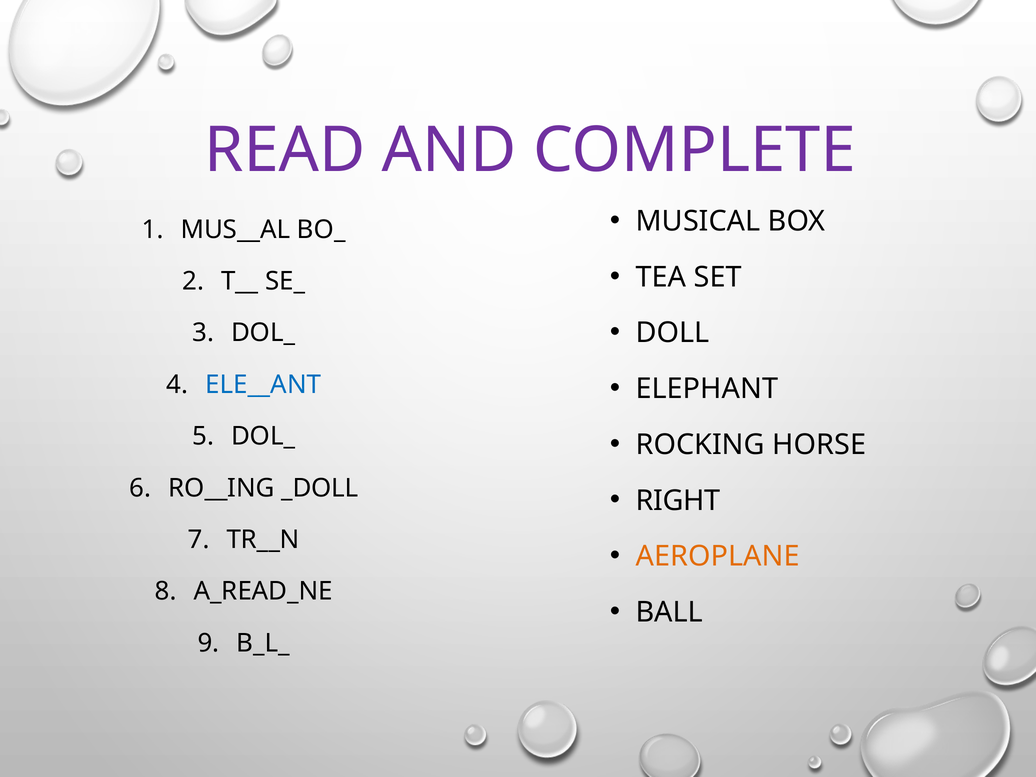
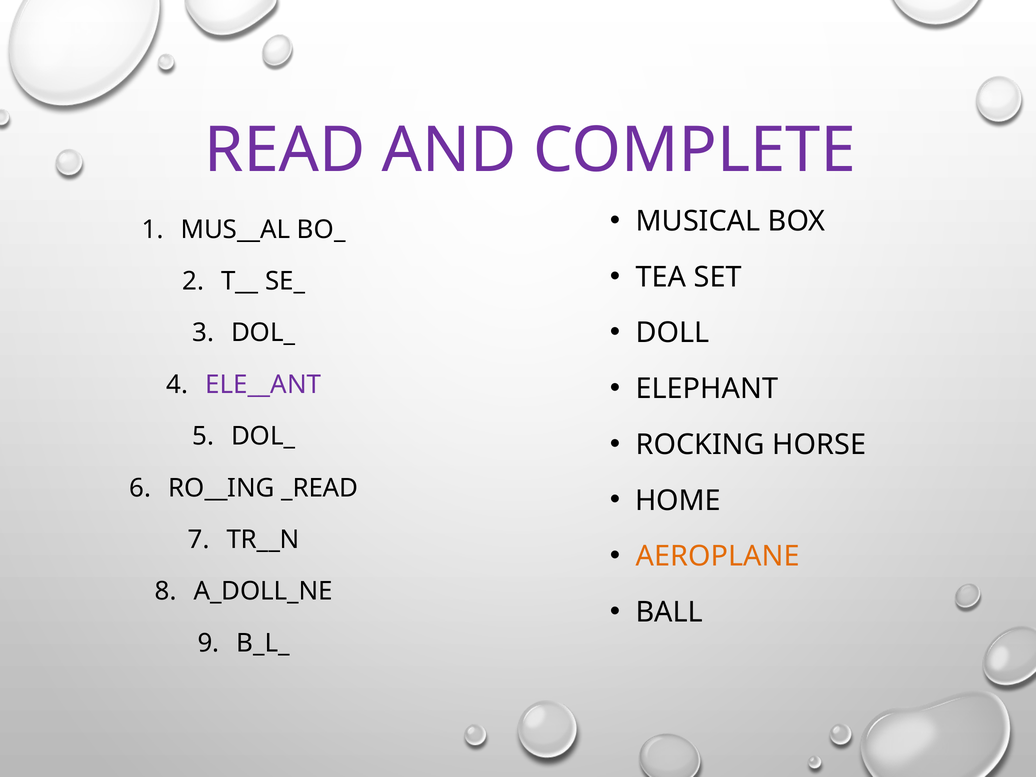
ELE__ANT colour: blue -> purple (263, 385)
_DOLL: _DOLL -> _READ (320, 488)
RIGHT: RIGHT -> HOME (678, 501)
A_READ_NE: A_READ_NE -> A_DOLL_NE (263, 591)
